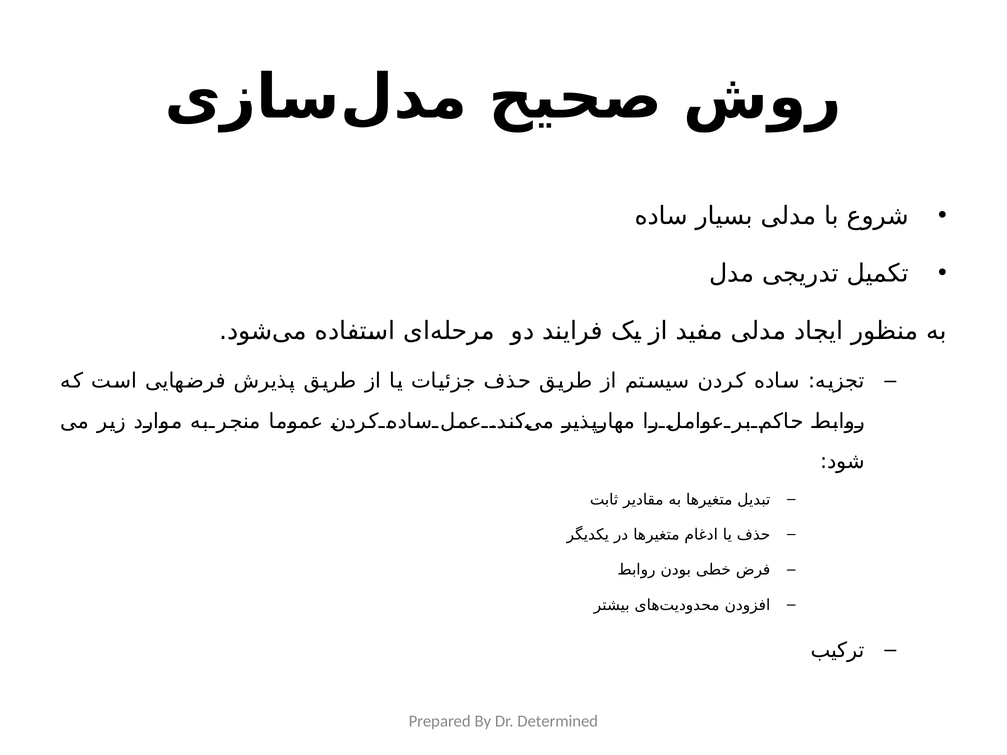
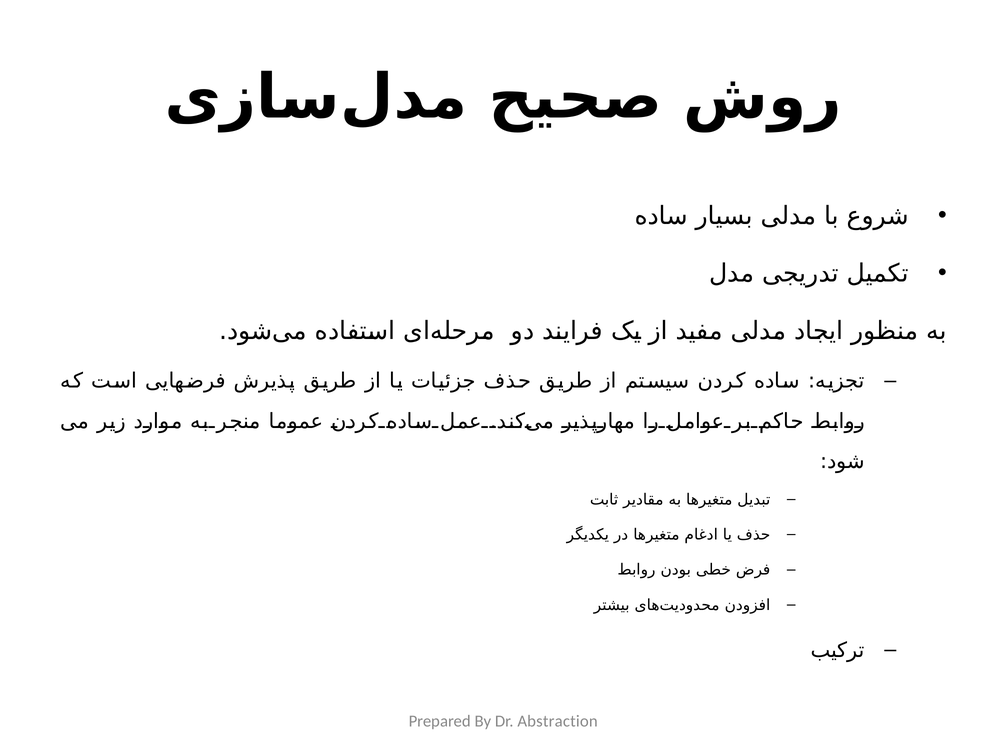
Determined: Determined -> Abstraction (558, 721)
